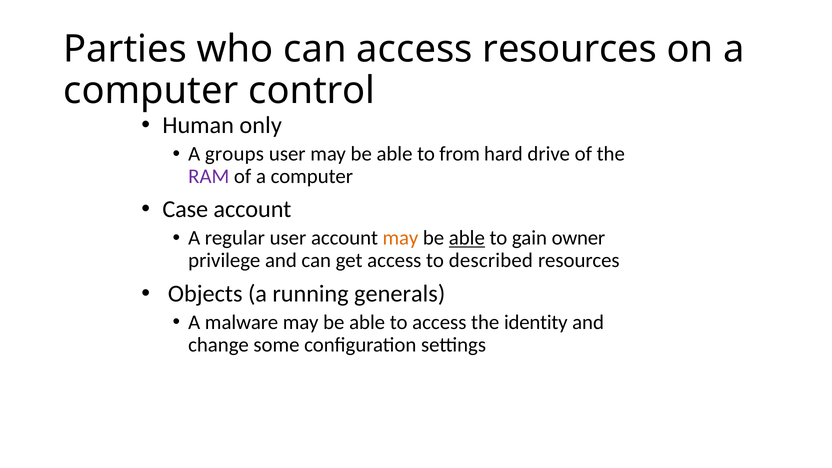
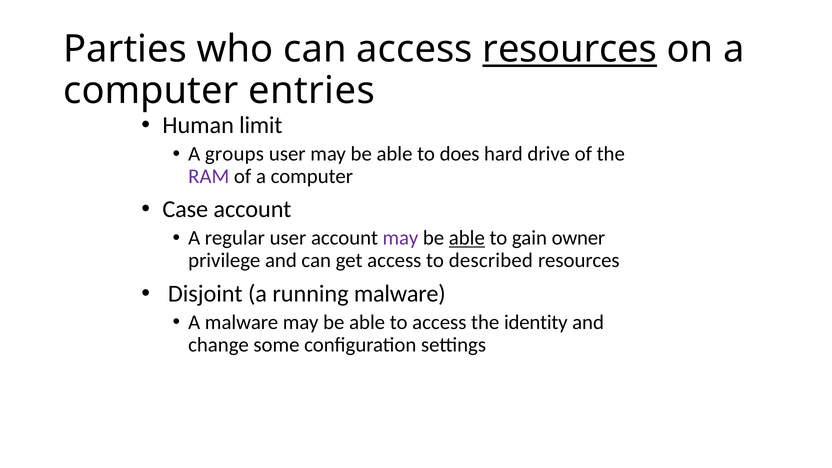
resources underline: none -> present (570, 49)
control: control -> entries (312, 90)
only: only -> limit (261, 125)
from: from -> does (460, 154)
may colour: orange -> purple (400, 238)
Objects: Objects -> Disjoint (205, 294)
running generals: generals -> malware (400, 294)
